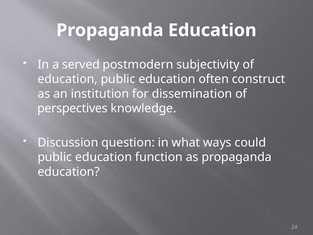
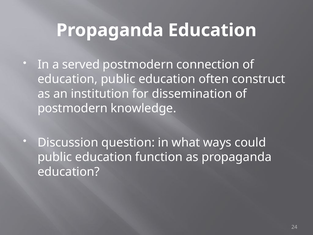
subjectivity: subjectivity -> connection (208, 64)
perspectives: perspectives -> postmodern (73, 108)
